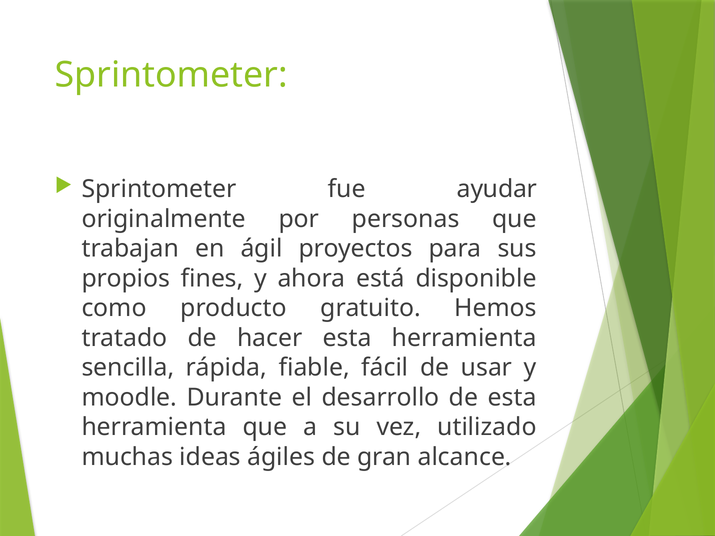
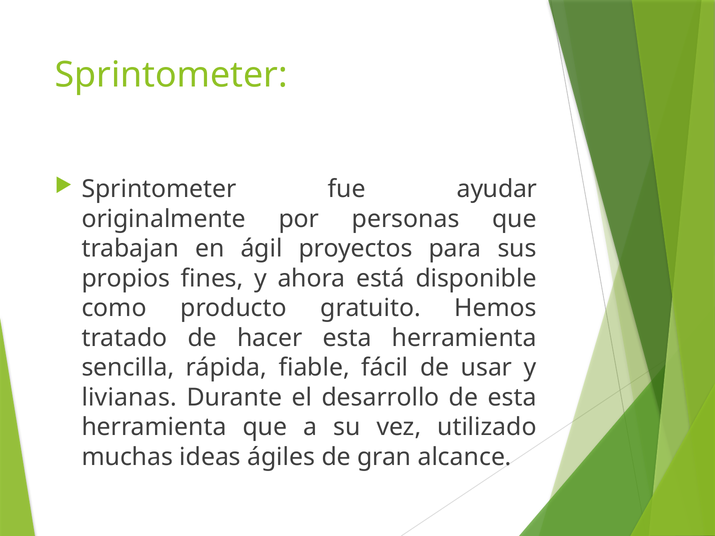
moodle: moodle -> livianas (129, 398)
